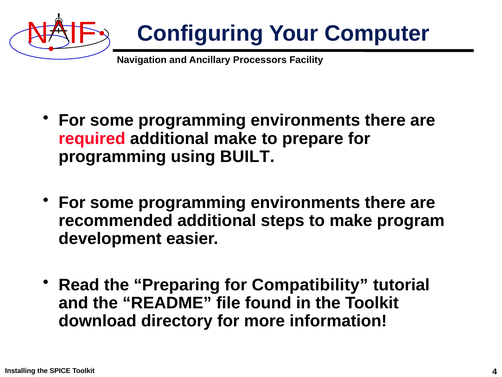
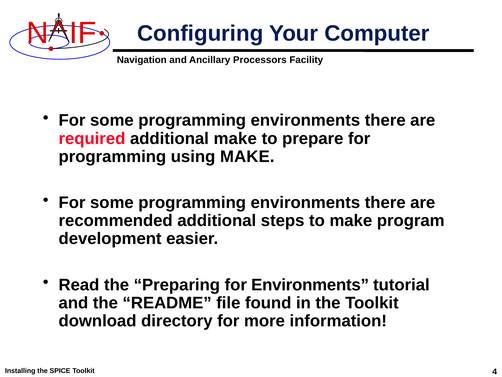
using BUILT: BUILT -> MAKE (247, 156)
for Compatibility: Compatibility -> Environments (310, 285)
